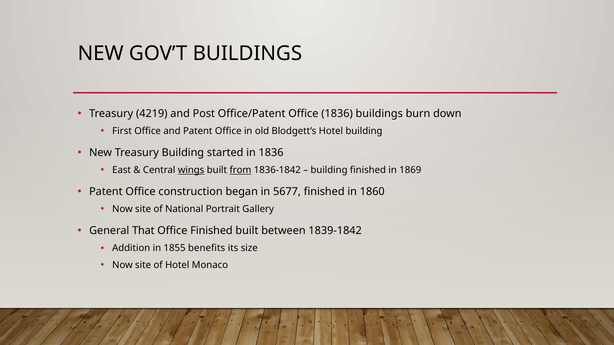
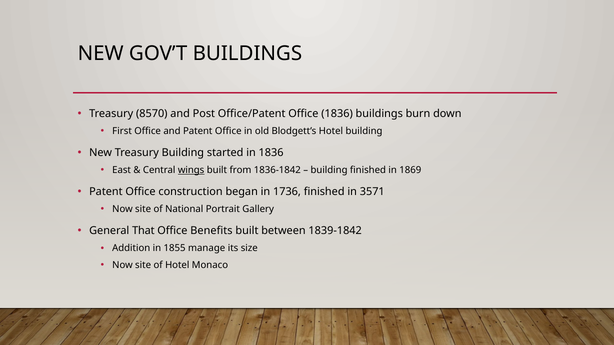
4219: 4219 -> 8570 (152, 114)
from underline: present -> none (240, 170)
5677: 5677 -> 1736 (287, 192)
1860: 1860 -> 3571 (372, 192)
Office Finished: Finished -> Benefits (211, 231)
benefits: benefits -> manage (207, 249)
